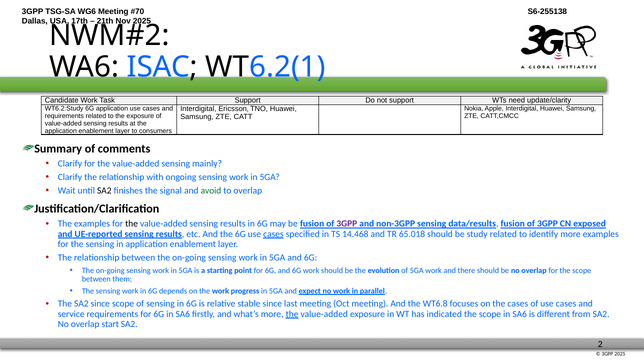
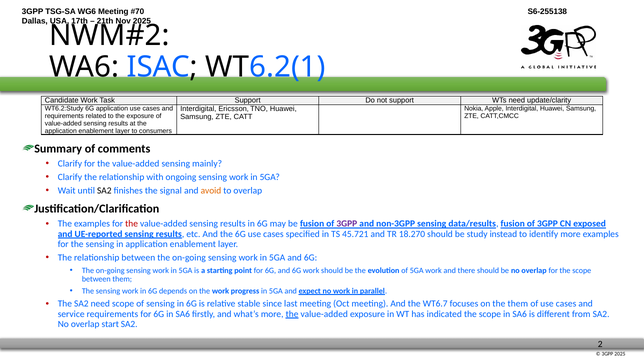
avoid colour: green -> orange (211, 191)
the colour: black -> red (132, 224)
cases underline: present -> none (273, 234)
14.468: 14.468 -> 45.721 (355, 234)
65.018: 65.018 -> 18.270 (412, 234)
study related: related -> instead (503, 234)
SA2 since: since -> need (100, 304)
WT6.8: WT6.8 -> WT6.7 (435, 304)
the cases: cases -> them (518, 304)
